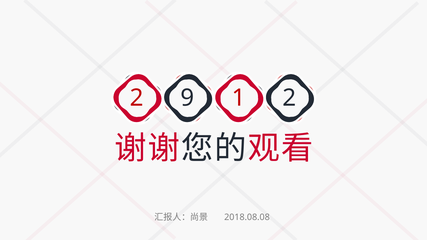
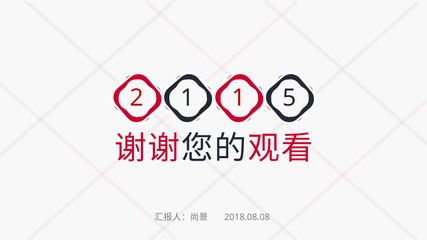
2 9: 9 -> 1 (187, 98)
1 2: 2 -> 5 (289, 98)
